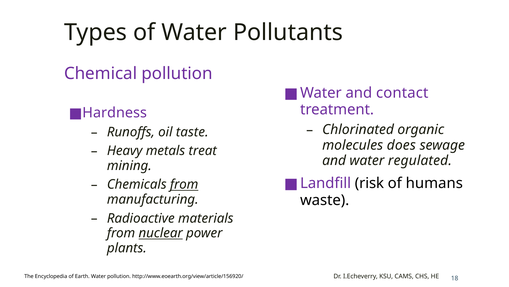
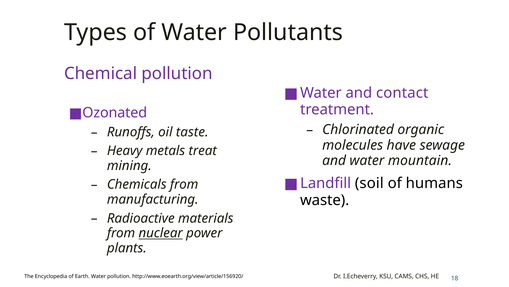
Hardness: Hardness -> Ozonated (115, 113)
does: does -> have (401, 145)
regulated: regulated -> mountain (420, 160)
risk: risk -> soil (369, 183)
from underline: present -> none (184, 184)
